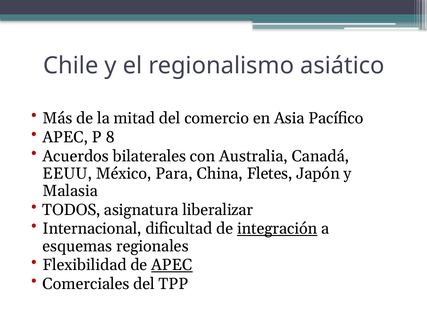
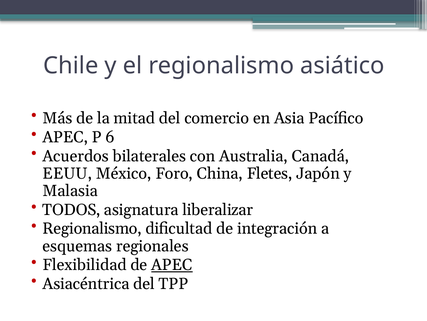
8: 8 -> 6 (110, 137)
Para: Para -> Foro (174, 173)
Internacional: Internacional -> Regionalismo (92, 228)
integración underline: present -> none (277, 228)
Comerciales: Comerciales -> Asiacéntrica (86, 283)
